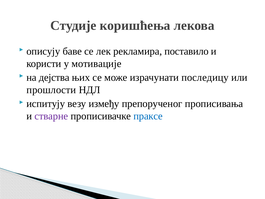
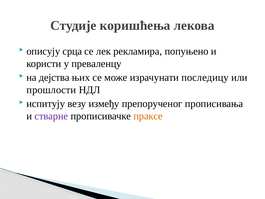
баве: баве -> срца (72, 51)
поставило: поставило -> попуњено (187, 51)
мотивације: мотивације -> преваленцу (97, 64)
праксе colour: blue -> orange (148, 116)
